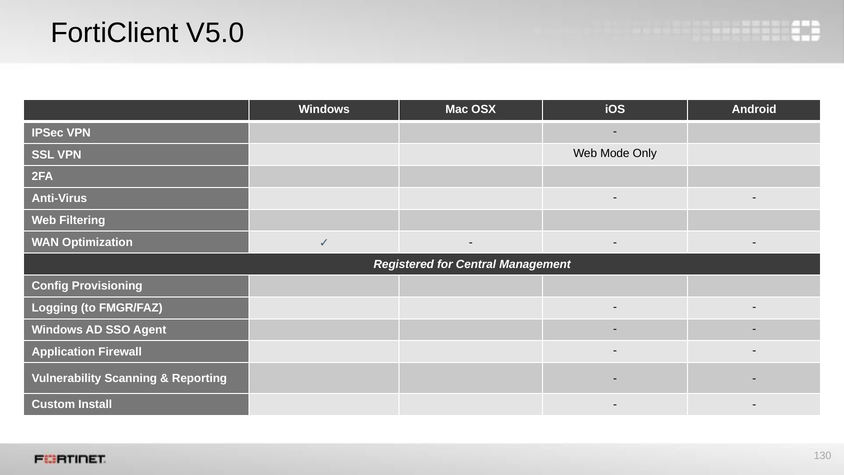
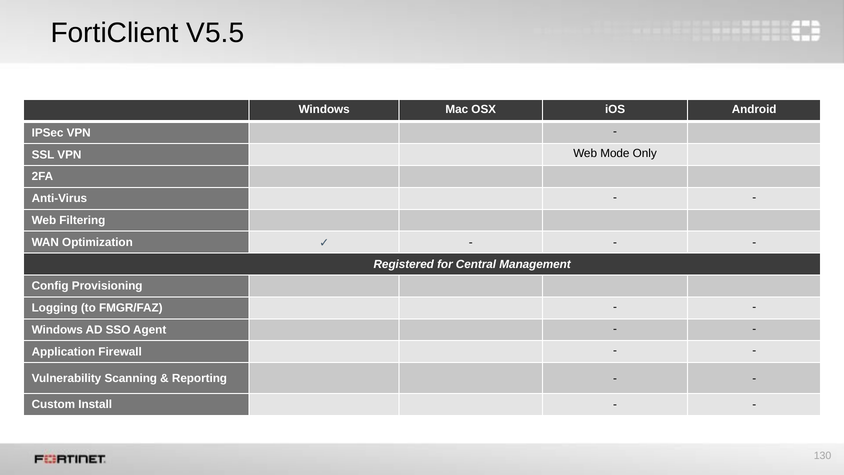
V5.0: V5.0 -> V5.5 (215, 33)
